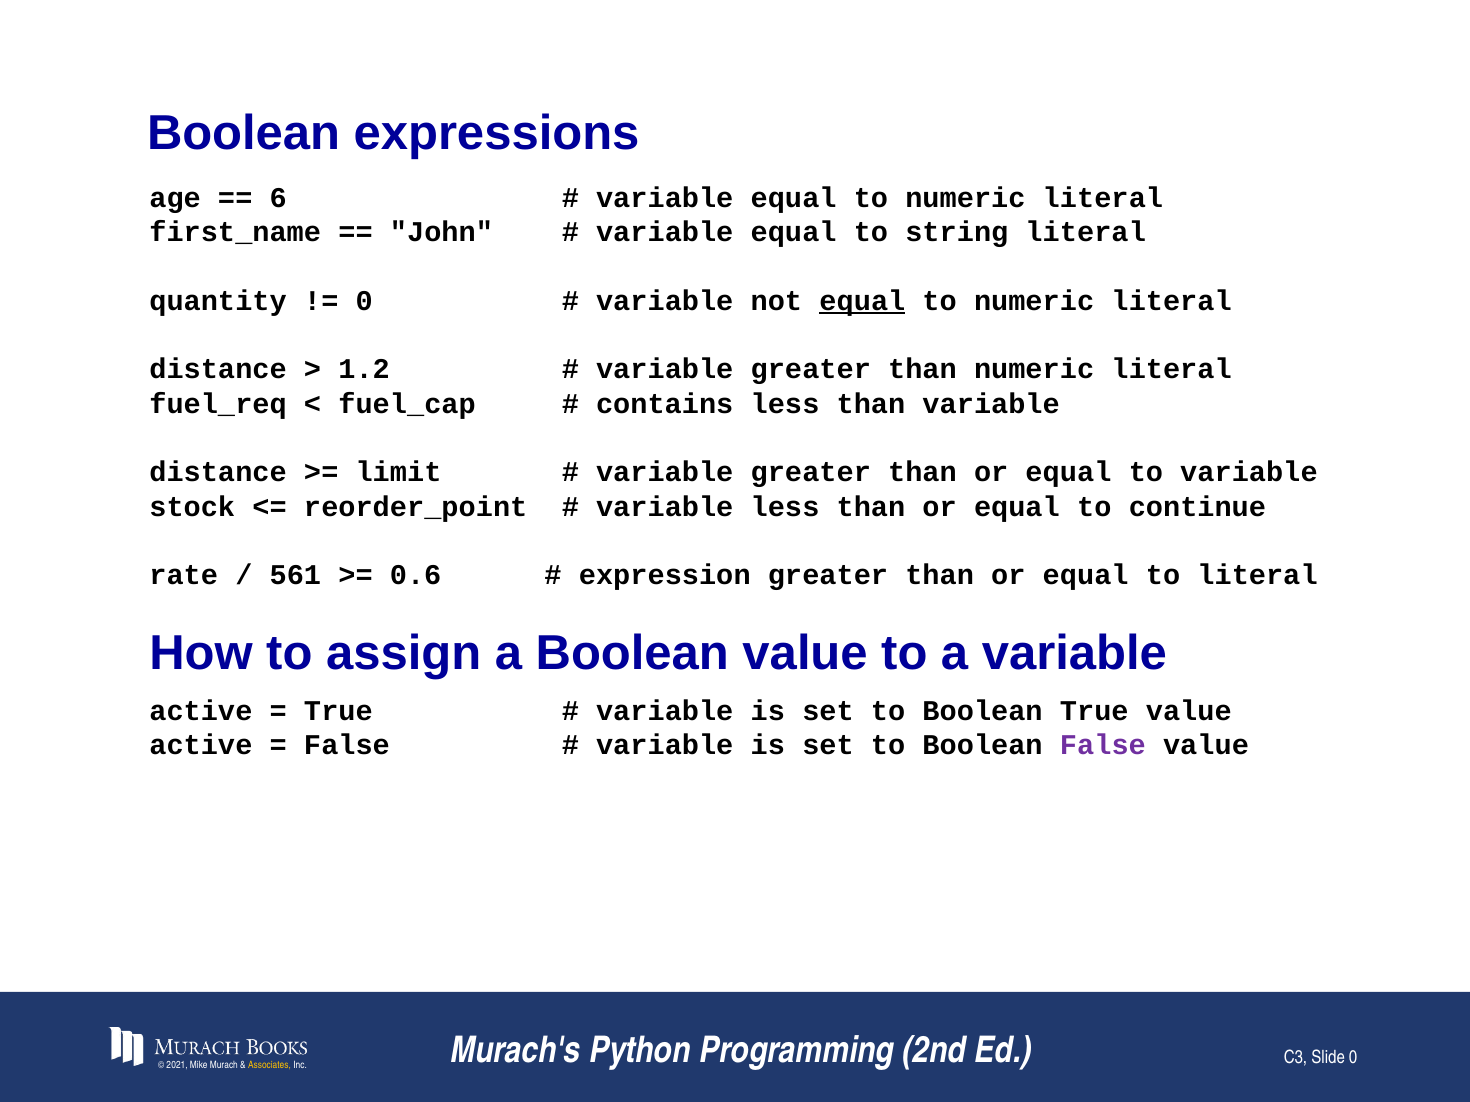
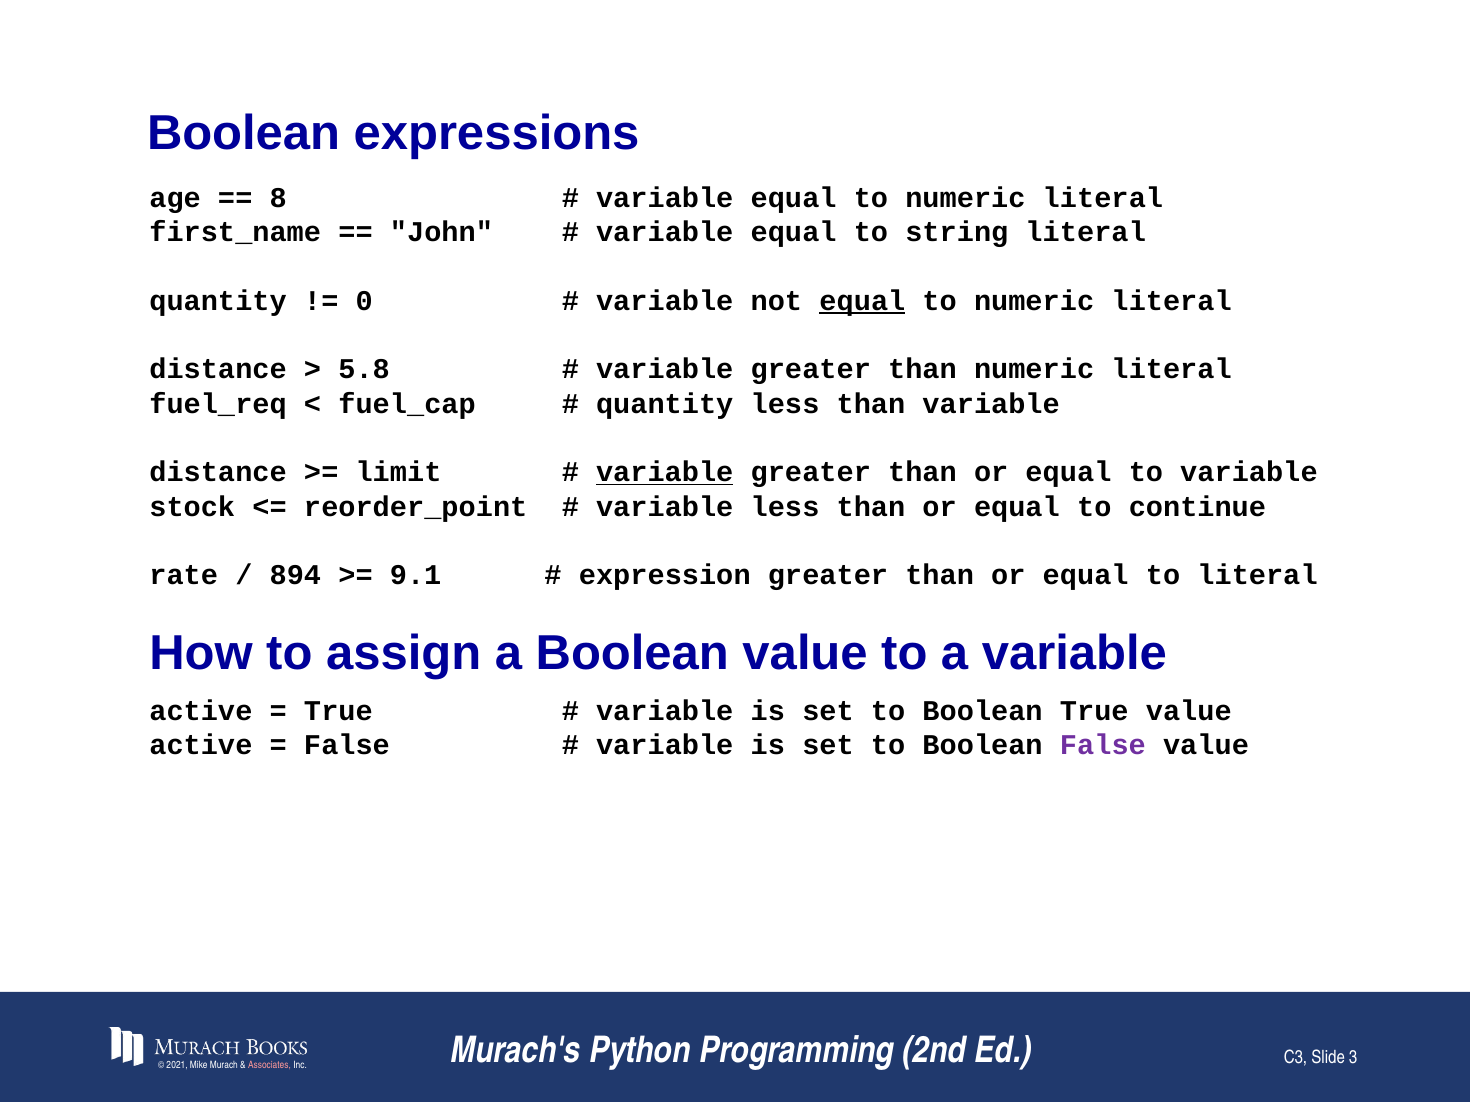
6: 6 -> 8 (278, 198)
1.2: 1.2 -> 5.8 (364, 370)
contains: contains -> quantity (665, 404)
variable underline: none -> present (665, 473)
561: 561 -> 894 (295, 575)
0.6: 0.6 -> 9.1 (416, 575)
Associates colour: yellow -> pink (269, 1065)
Slide 0: 0 -> 3 (1353, 1058)
